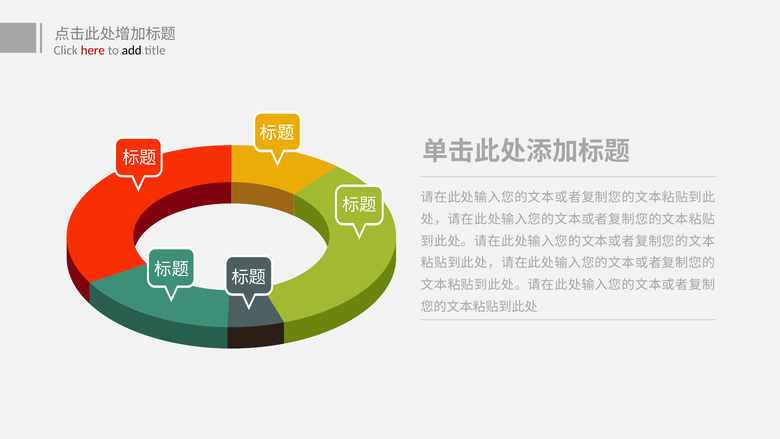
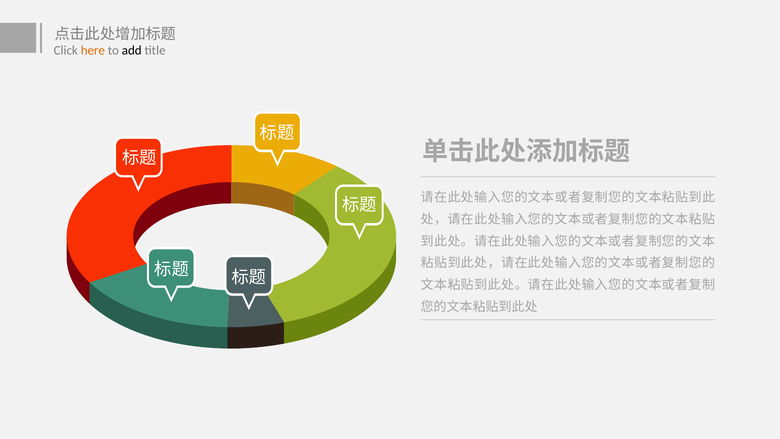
here colour: red -> orange (93, 50)
